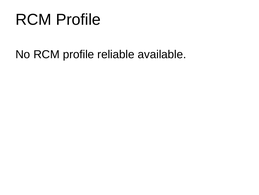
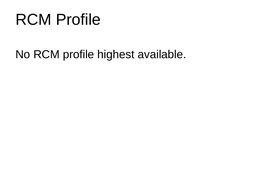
reliable: reliable -> highest (116, 54)
